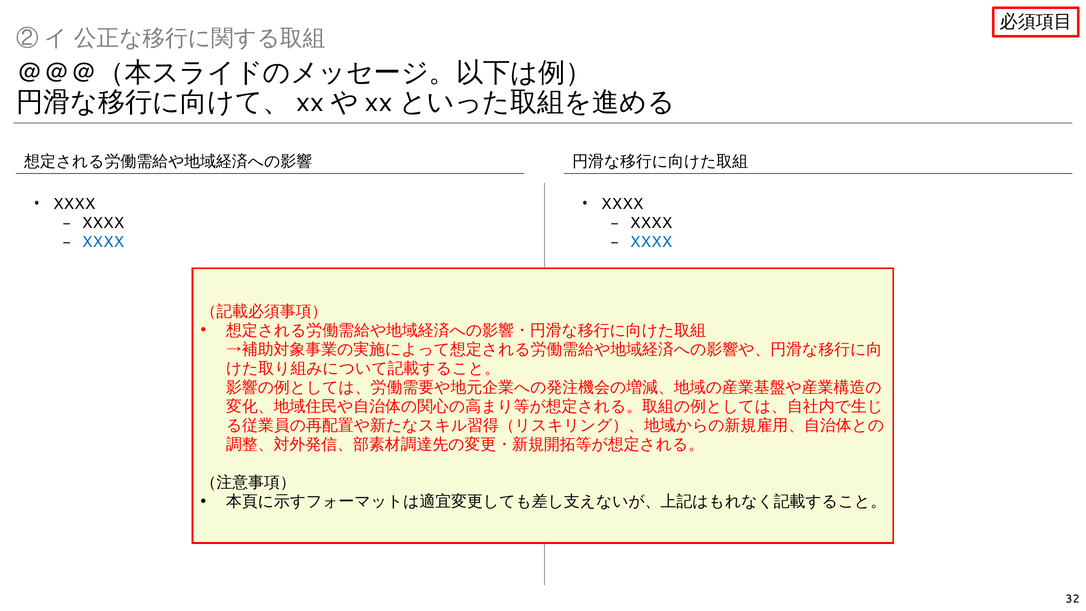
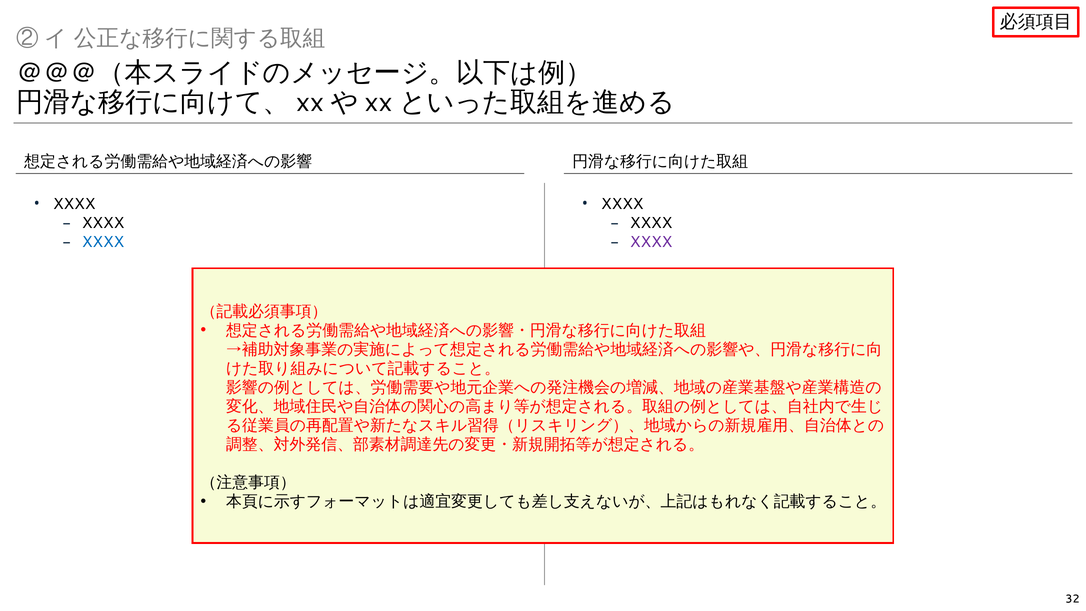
XXXX colour: blue -> purple (651, 242)
